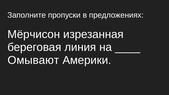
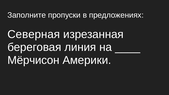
Мёрчисон: Мёрчисон -> Северная (34, 34)
Омывают: Омывают -> Мёрчисон (33, 60)
